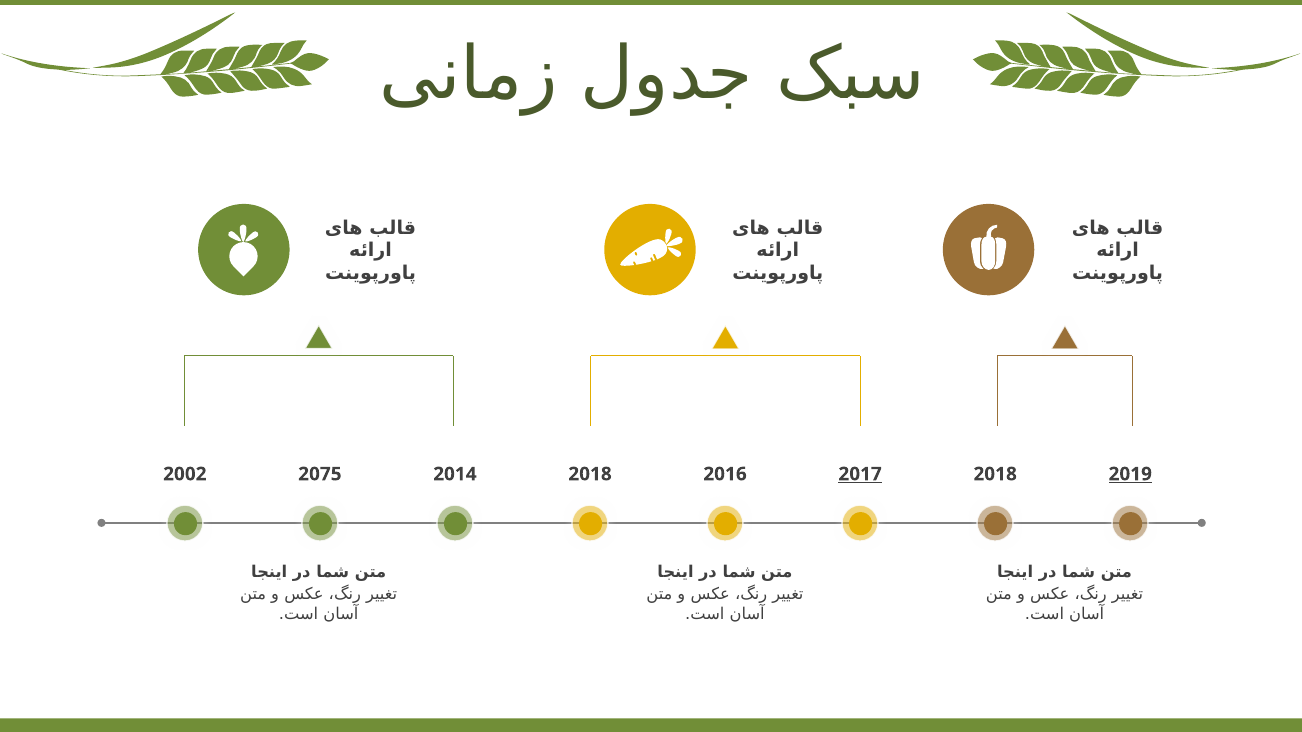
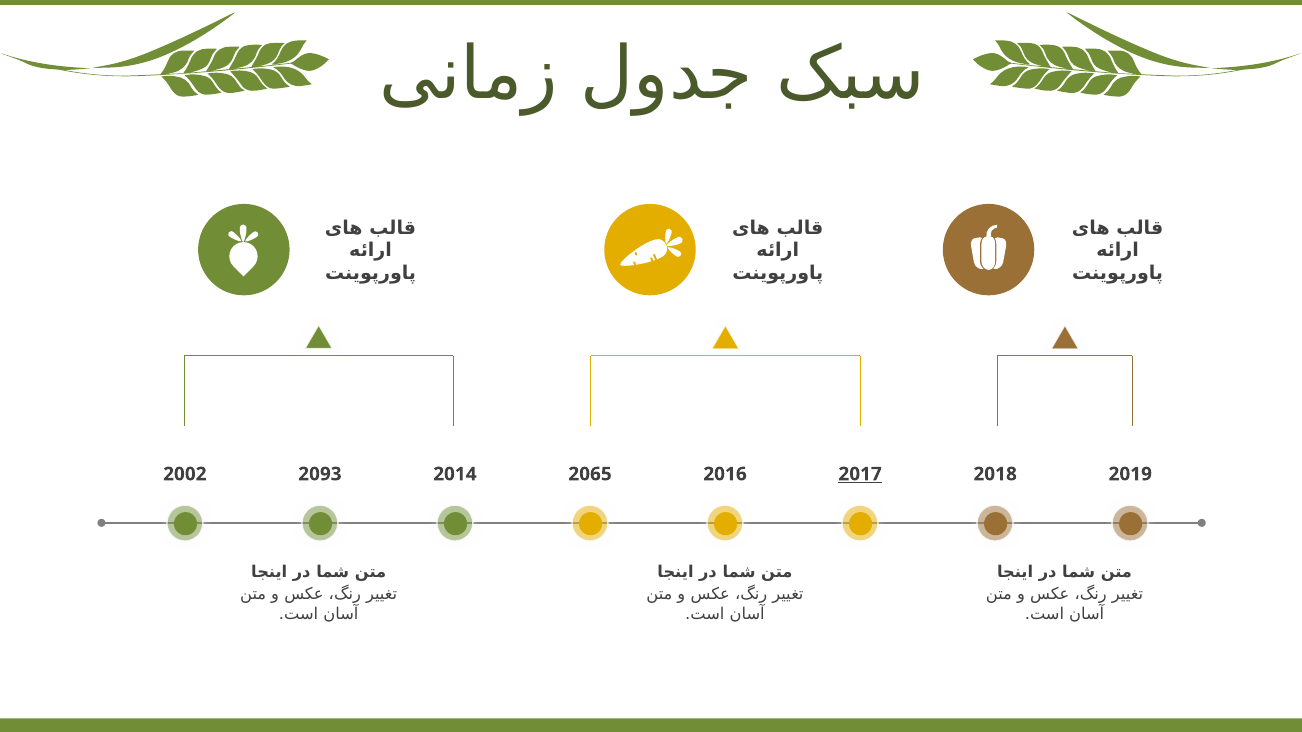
2075: 2075 -> 2093 (320, 474)
2014 2018: 2018 -> 2065 (590, 474)
2019 underline: present -> none (1130, 474)
